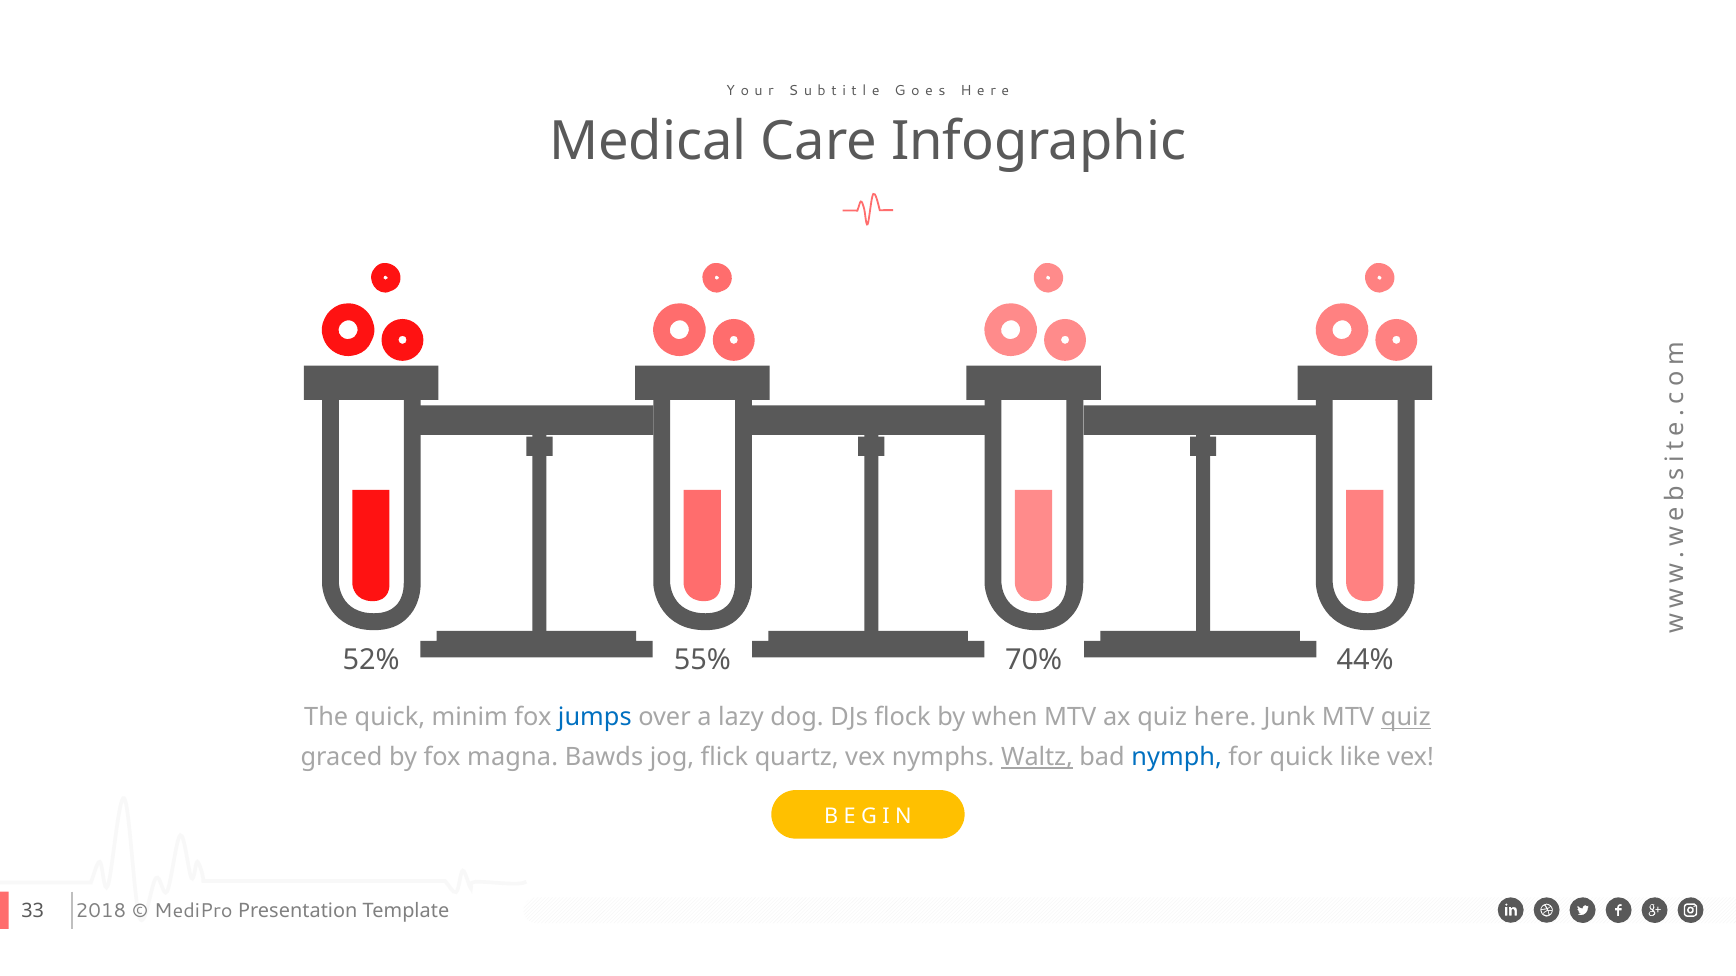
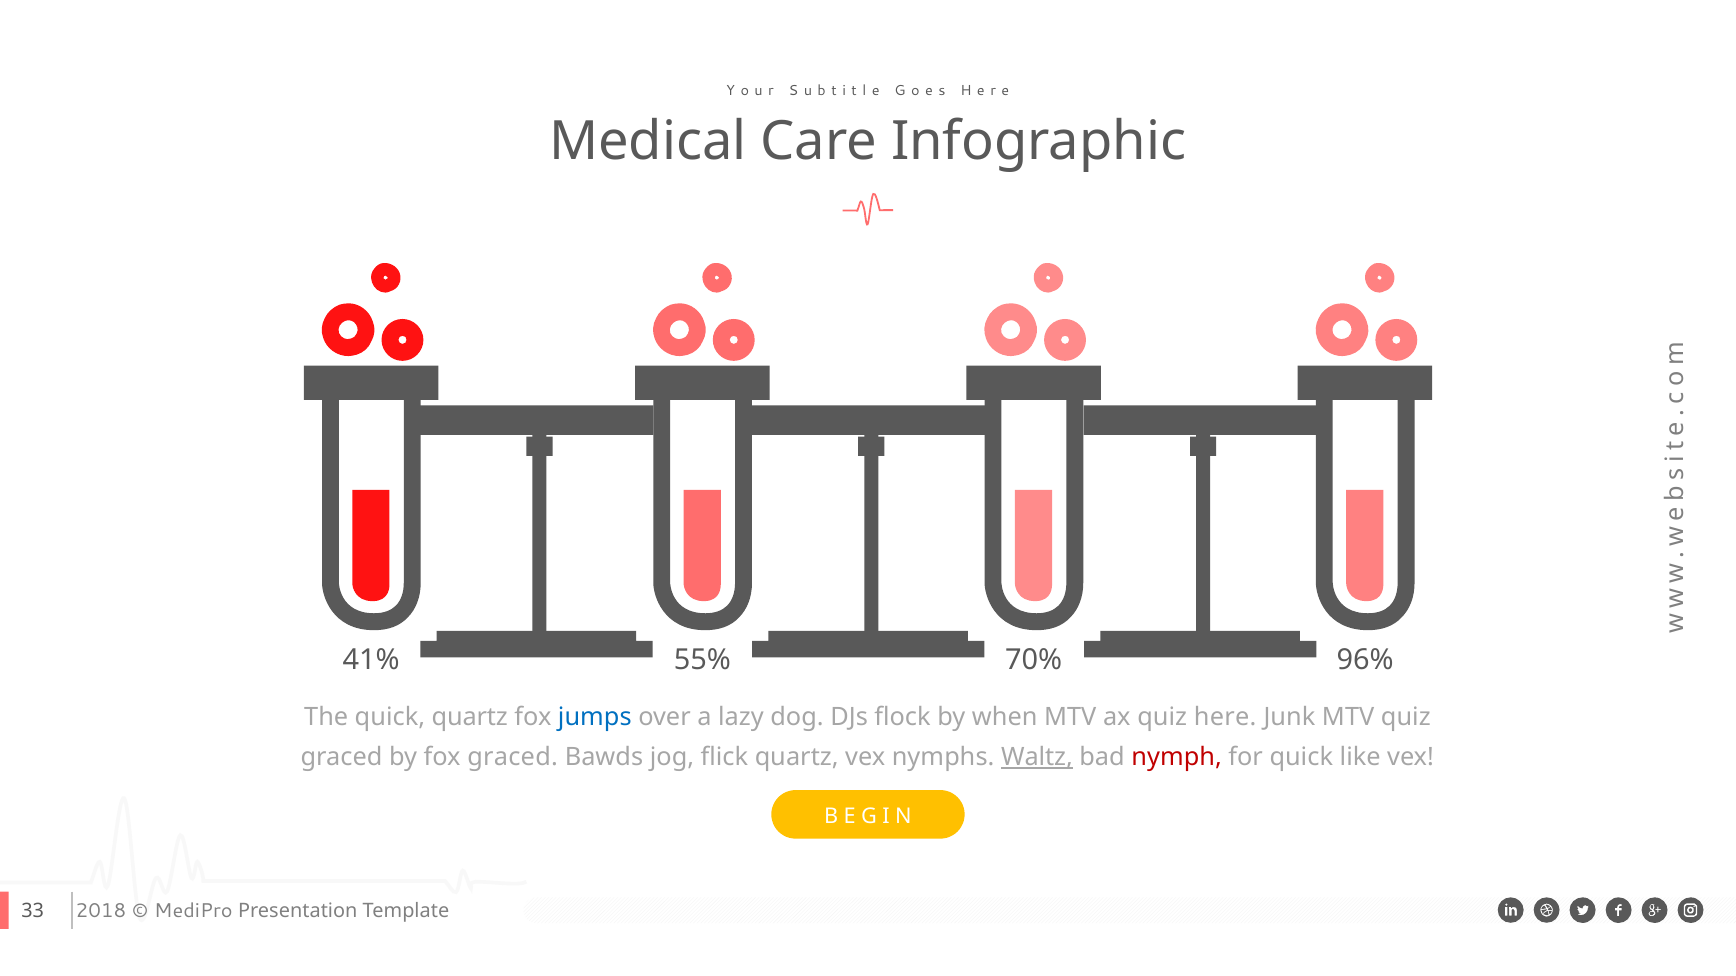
52%: 52% -> 41% (371, 660)
44%: 44% -> 96% (1365, 660)
quick minim: minim -> quartz (470, 718)
quiz underline: present -> none (1406, 718)
fox magna: magna -> graced (513, 757)
nymph colour: blue -> red (1177, 757)
